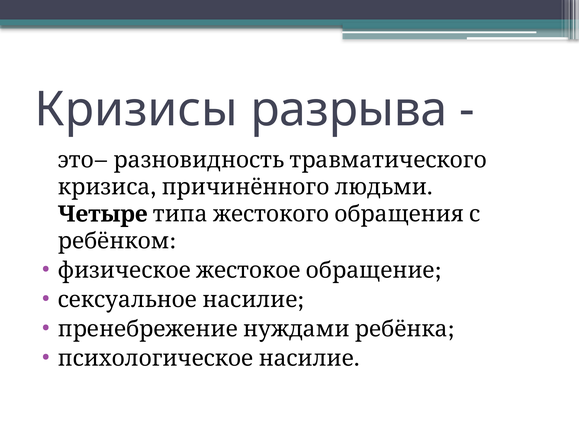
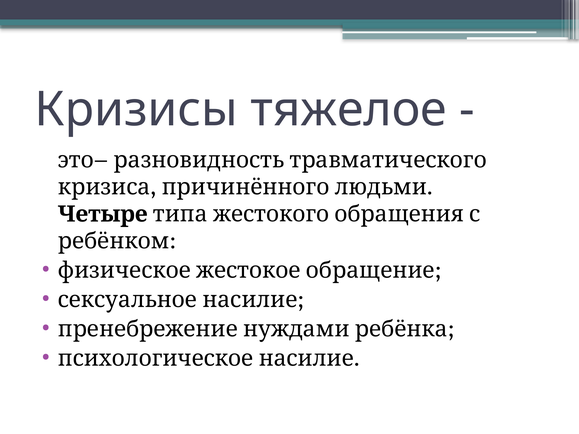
разрыва: разрыва -> тяжелое (349, 110)
